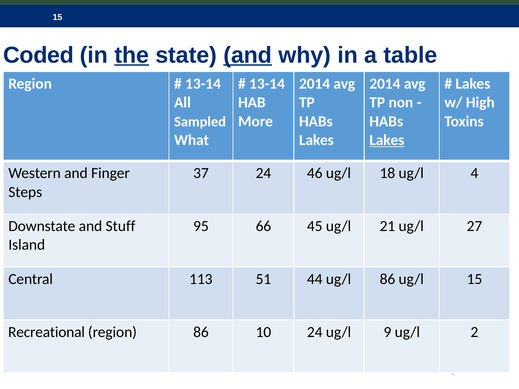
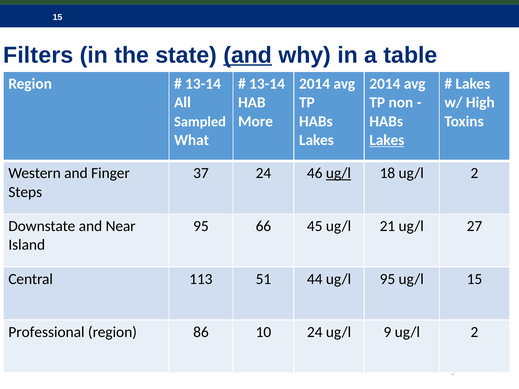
Coded: Coded -> Filters (38, 55)
the underline: present -> none (132, 55)
ug/l underline: none -> present (338, 173)
18 ug/l 4: 4 -> 2 (474, 173)
Stuff: Stuff -> Near (121, 226)
ug/l 86: 86 -> 95 (387, 279)
Recreational: Recreational -> Professional (46, 332)
